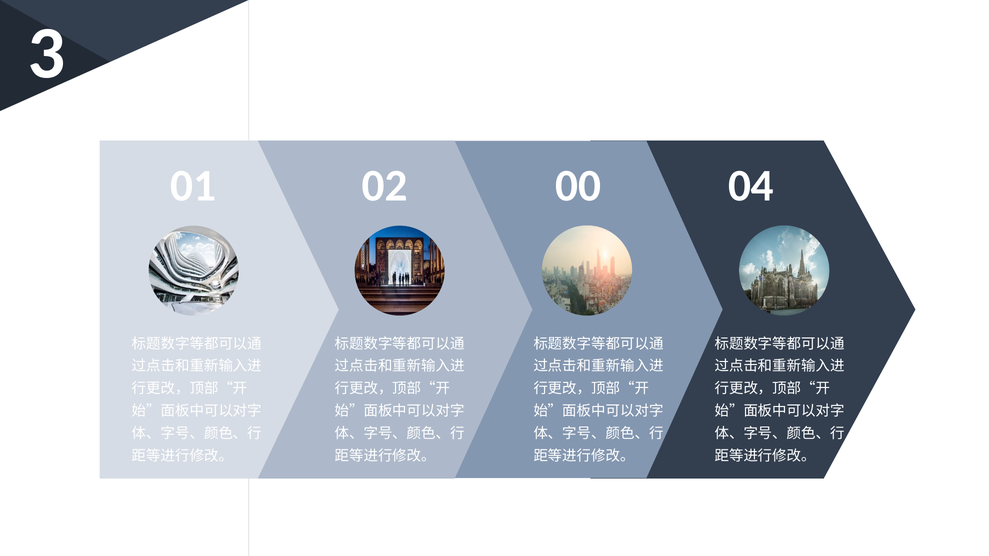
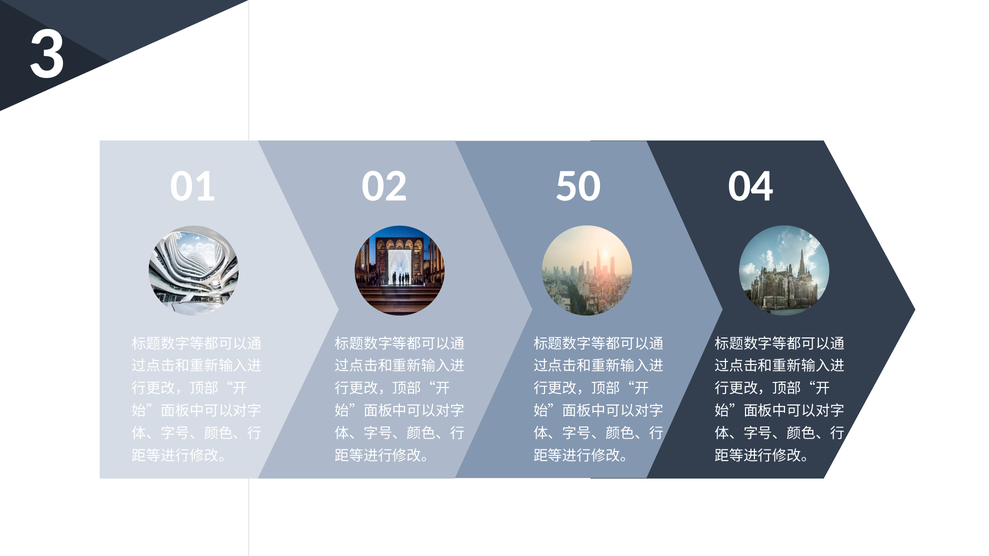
00: 00 -> 50 (578, 186)
